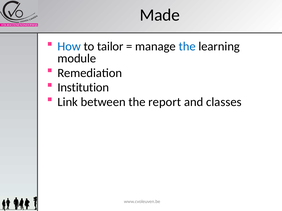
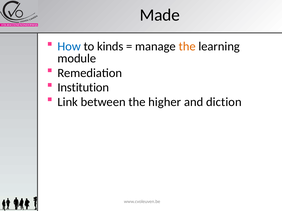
tailor: tailor -> kinds (110, 47)
the colour: blue -> orange (187, 47)
report: report -> higher (165, 102)
classes: classes -> diction (224, 102)
